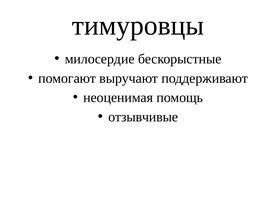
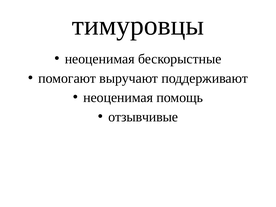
милосердие: милосердие -> неоценимая (100, 59)
